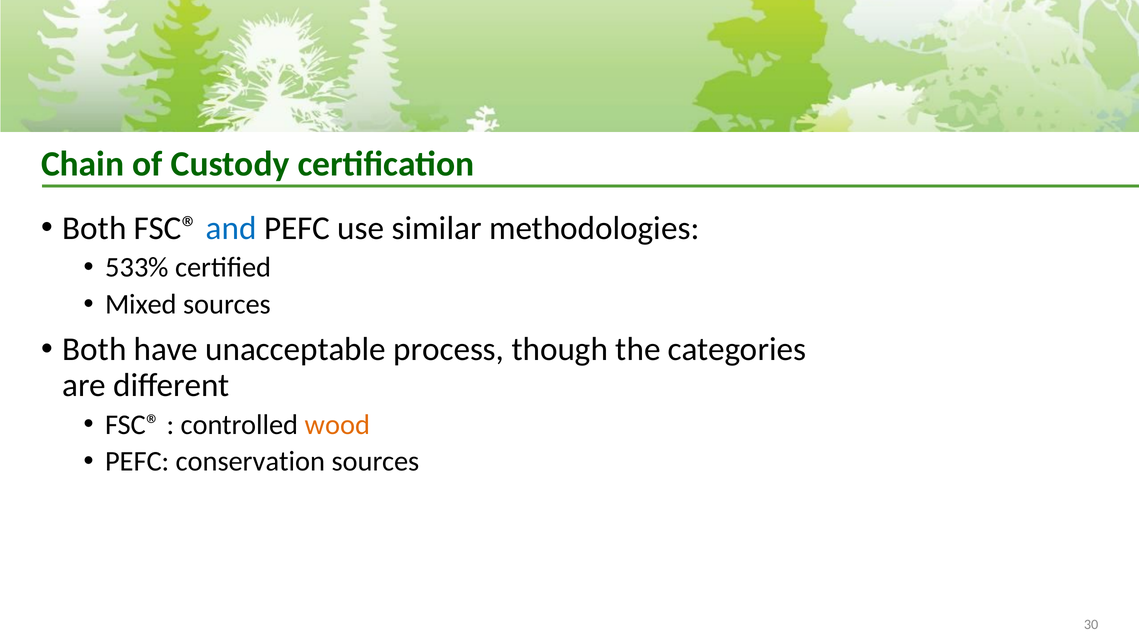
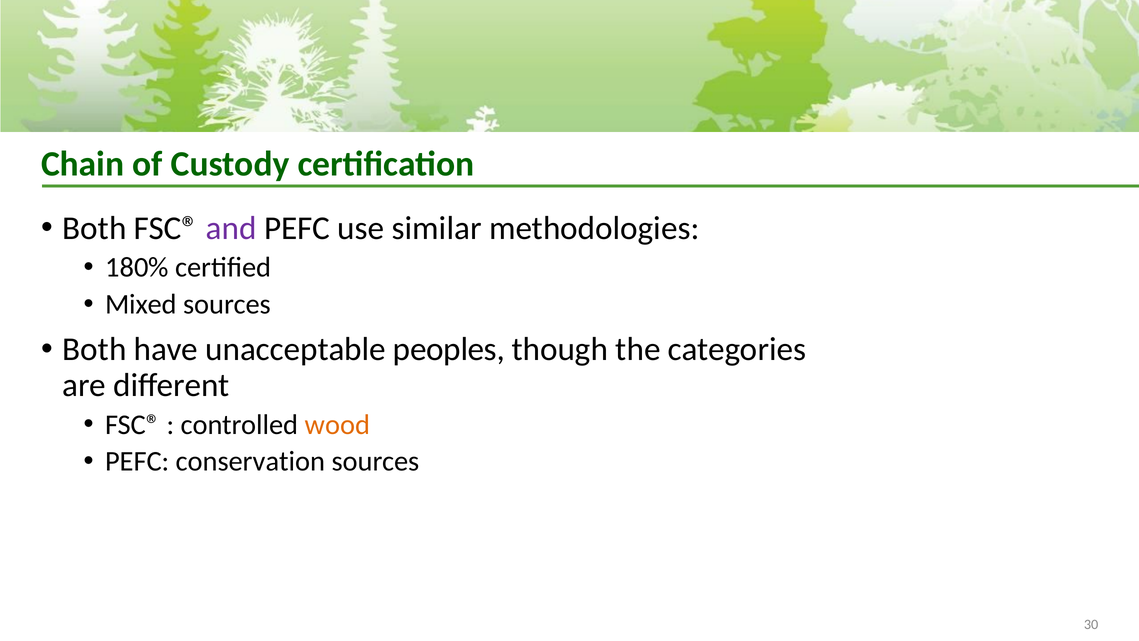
and colour: blue -> purple (231, 228)
533%: 533% -> 180% (137, 267)
process: process -> peoples (449, 349)
